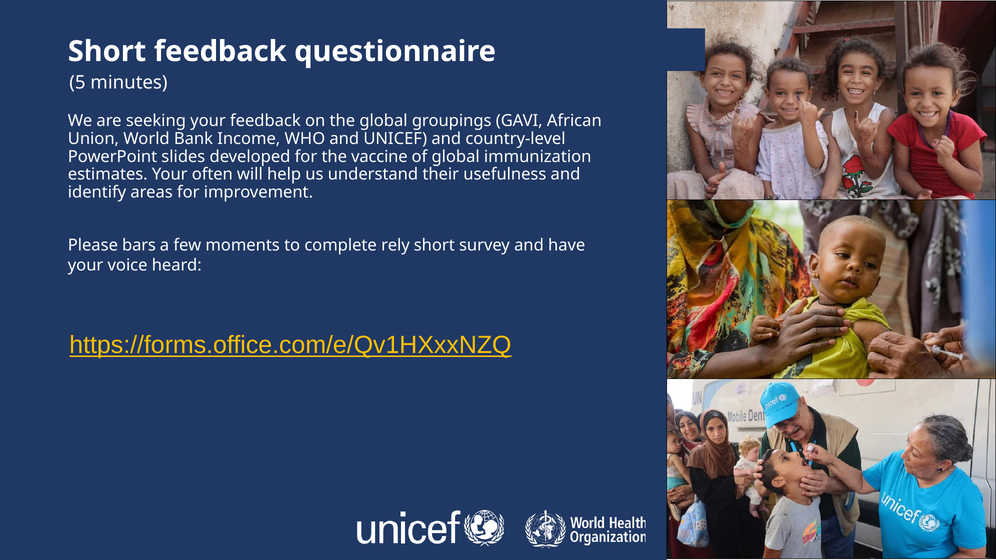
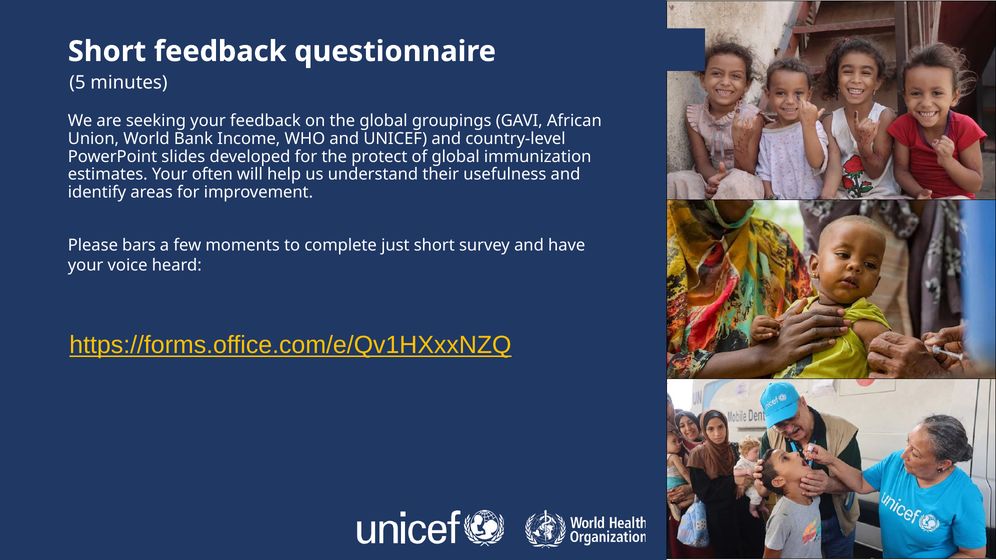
vaccine: vaccine -> protect (379, 157)
rely: rely -> just (395, 245)
